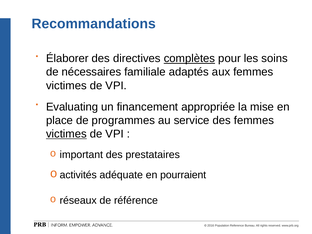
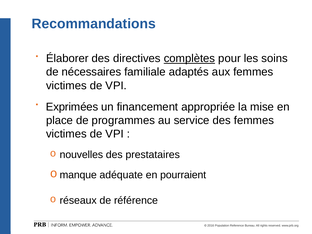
Evaluating: Evaluating -> Exprimées (72, 107)
victimes underline: present -> none (66, 134)
important: important -> nouvelles (81, 155)
activités: activités -> manque (78, 175)
